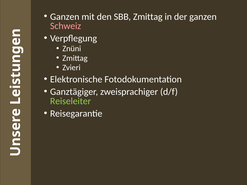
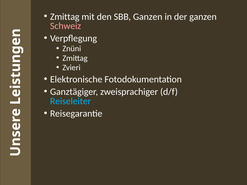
Ganzen: Ganzen -> Zmittag (65, 17)
SBB Zmittag: Zmittag -> Ganzen (148, 17)
Reiseleiter colour: light green -> light blue (71, 101)
